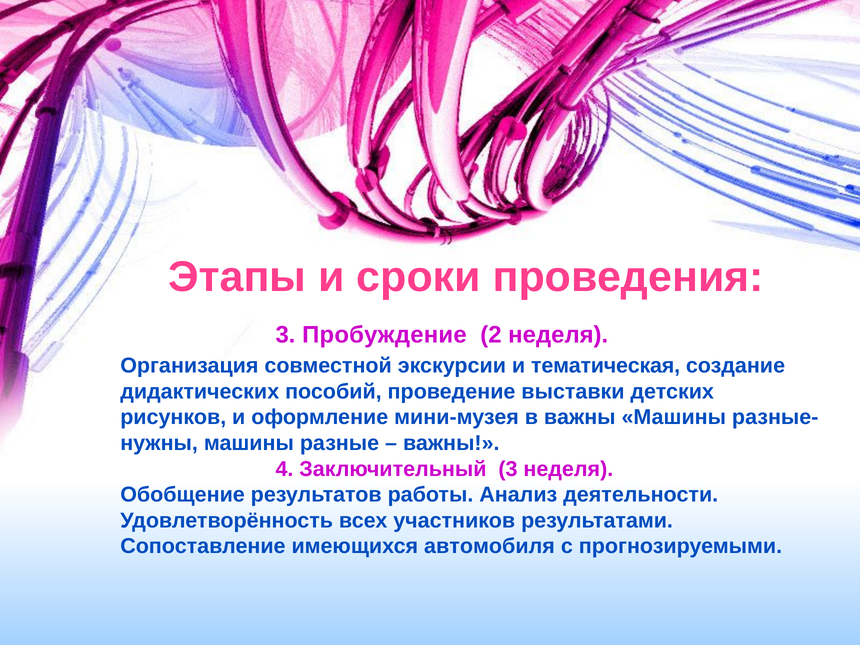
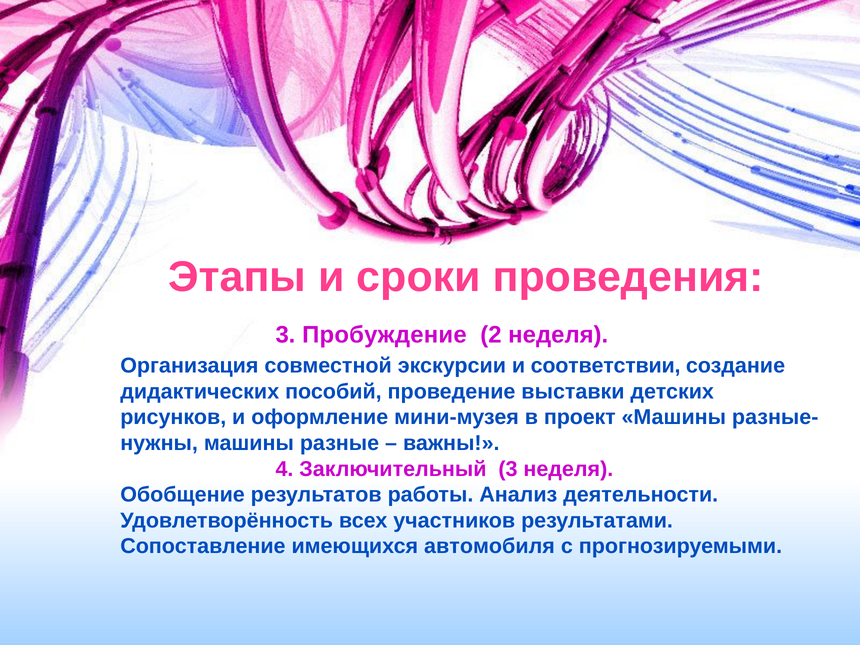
тематическая: тематическая -> соответствии (606, 366)
в важны: важны -> проект (580, 417)
